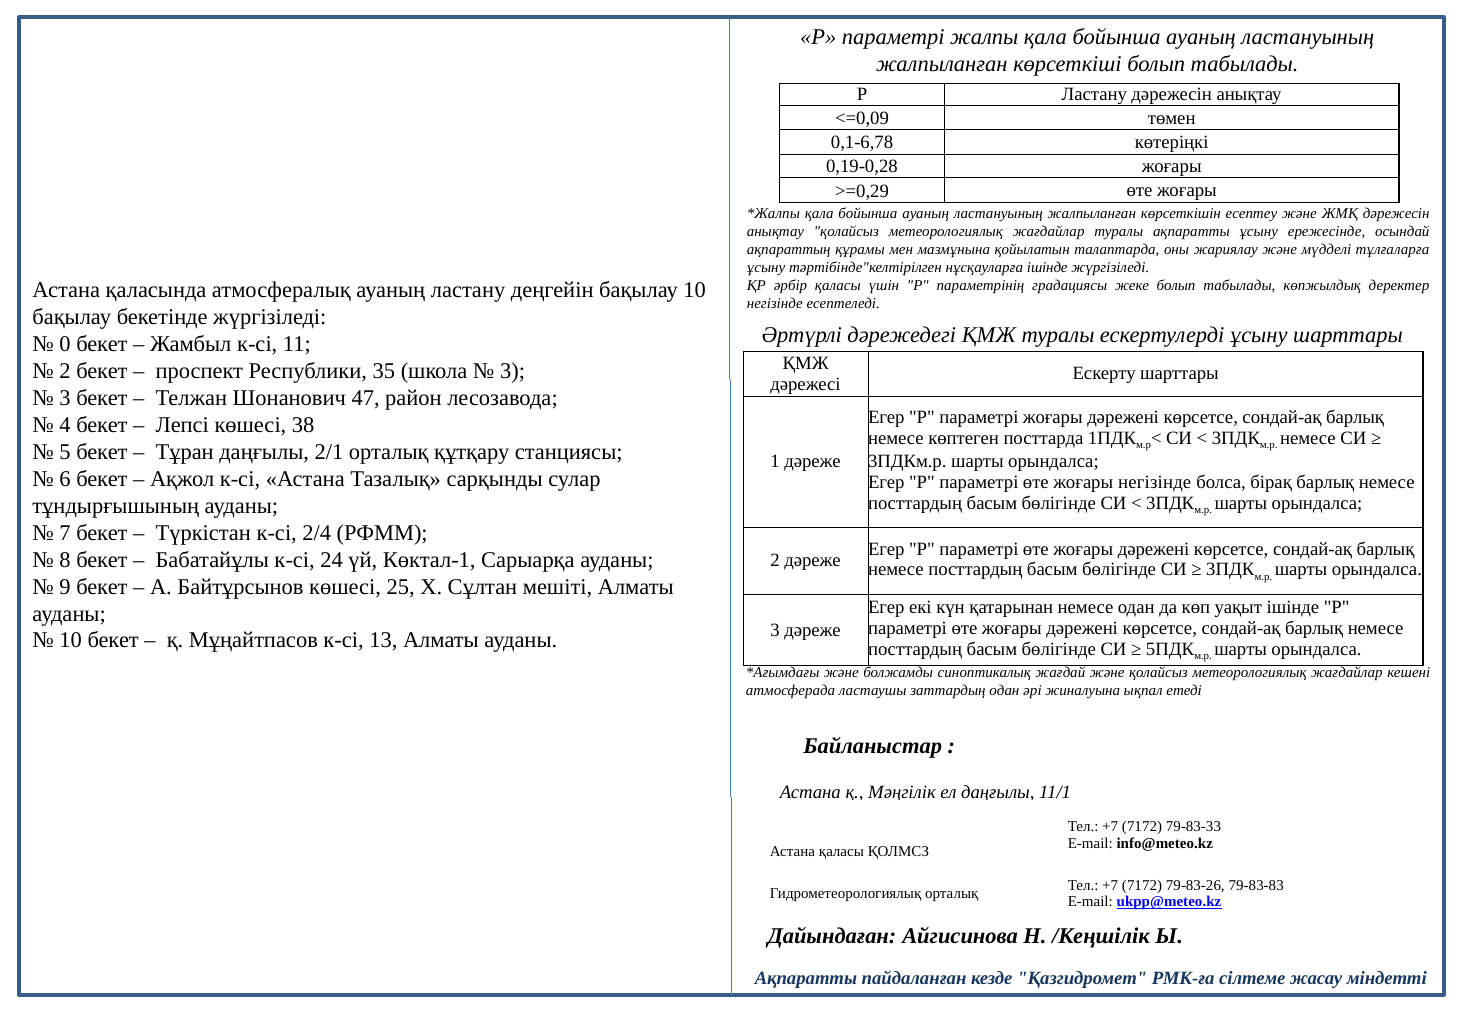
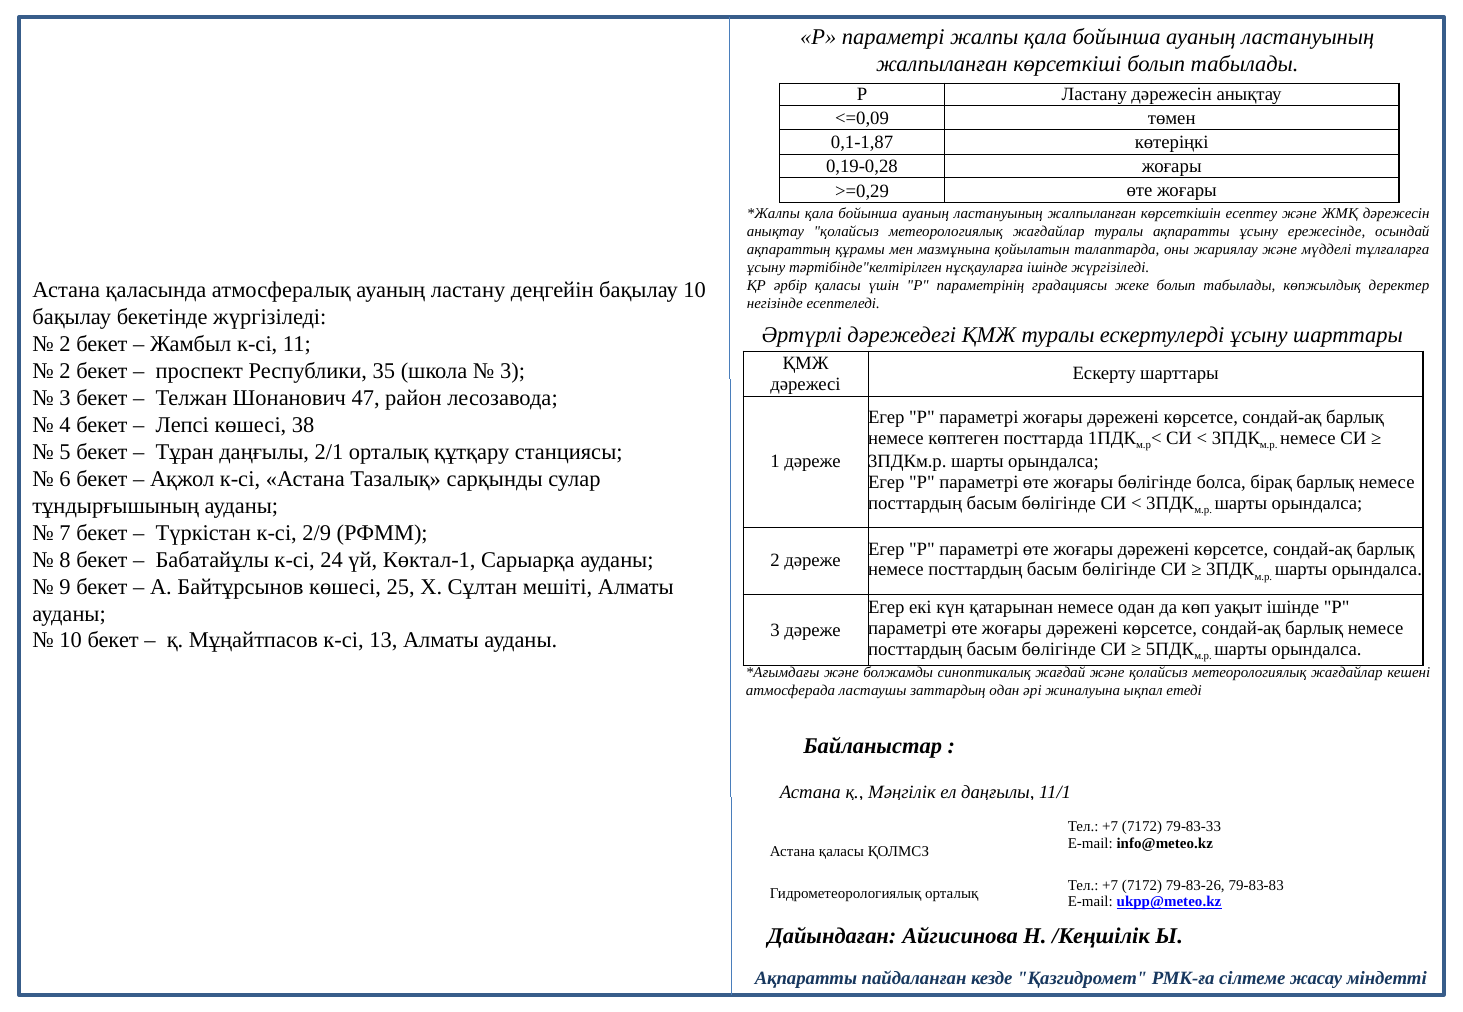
0,1-6,78: 0,1-6,78 -> 0,1-1,87 (862, 142)
0: 0 -> 2 (65, 344)
жоғары негізінде: негізінде -> бөлігінде (1155, 483)
2/4: 2/4 -> 2/9 (317, 533)
